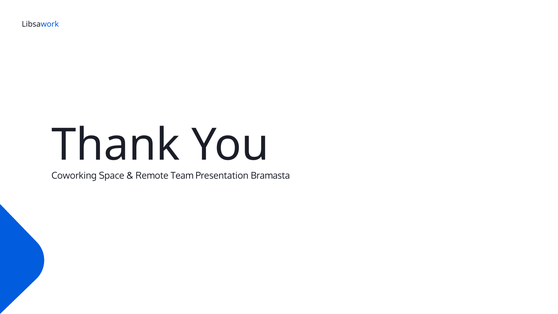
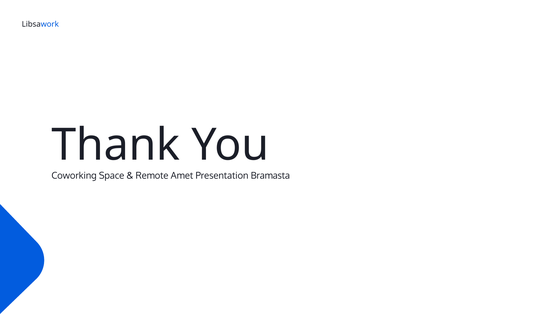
Team: Team -> Amet (182, 176)
